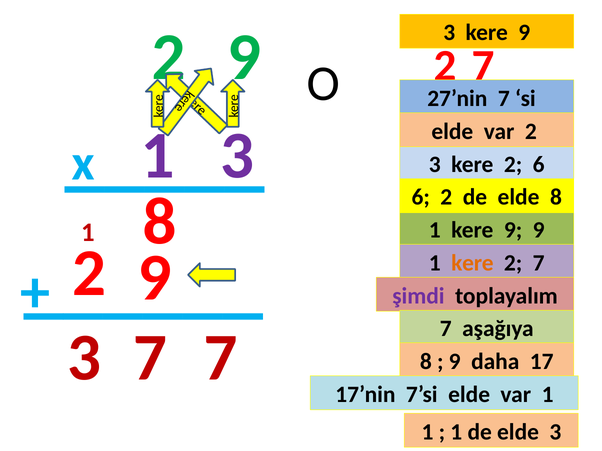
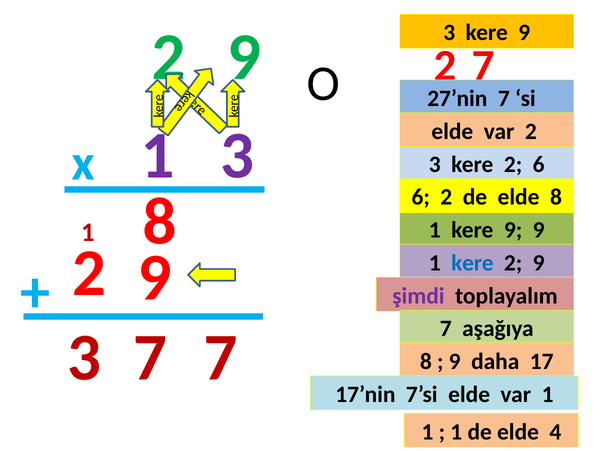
kere colour: orange -> blue (472, 263)
7: 7 -> 9 (539, 263)
elde 3: 3 -> 4 (555, 433)
